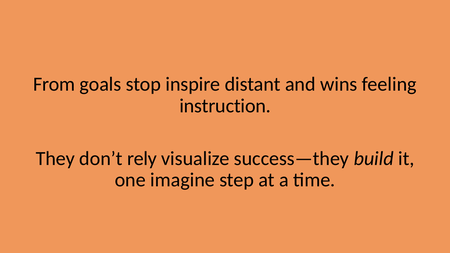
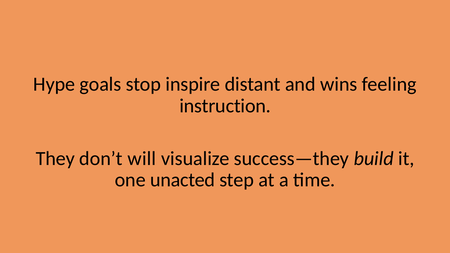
From: From -> Hype (54, 84)
rely: rely -> will (142, 159)
imagine: imagine -> unacted (183, 180)
